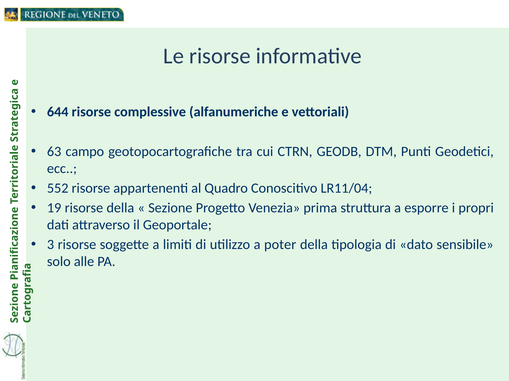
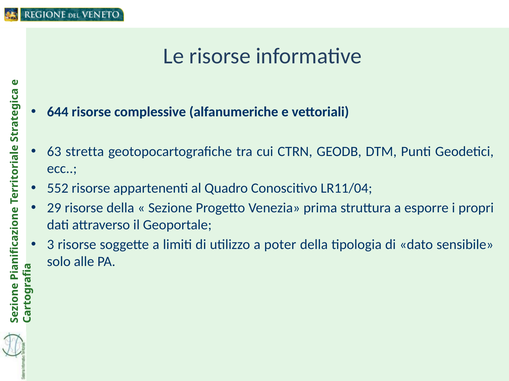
campo: campo -> stretta (85, 152)
19: 19 -> 29 (54, 208)
